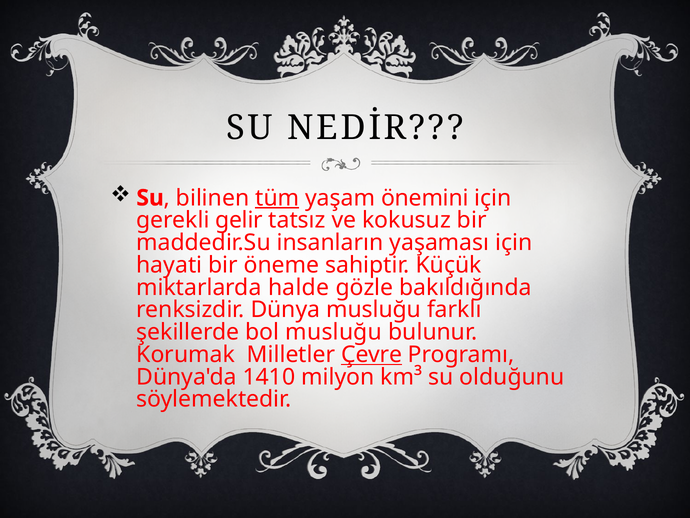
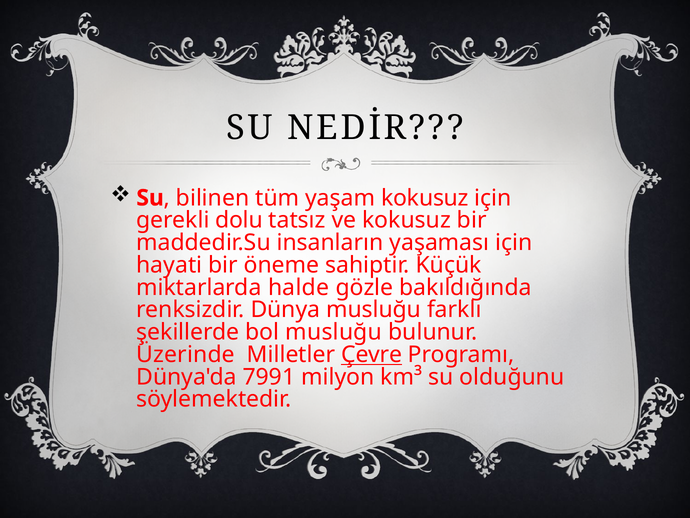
tüm underline: present -> none (277, 198)
yaşam önemini: önemini -> kokusuz (425, 198)
gelir: gelir -> dolu (239, 220)
Korumak: Korumak -> Üzerinde (186, 354)
1410: 1410 -> 7991 (269, 377)
